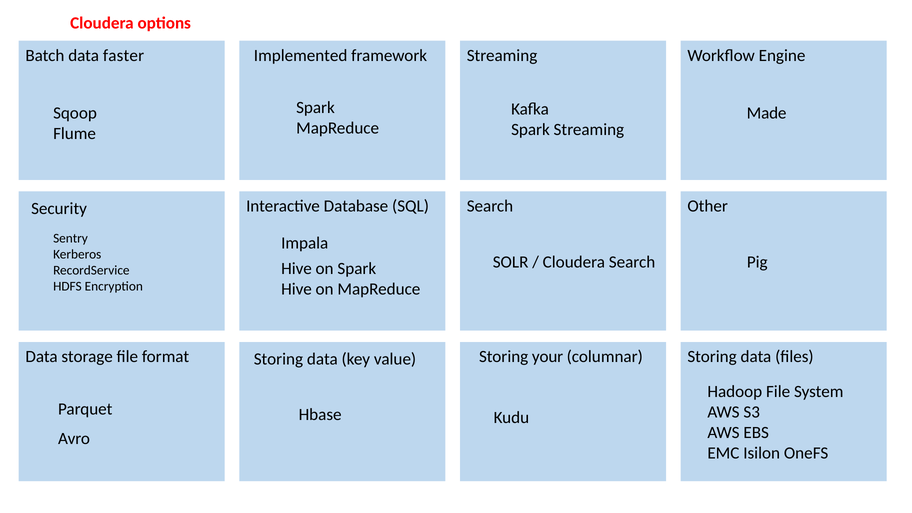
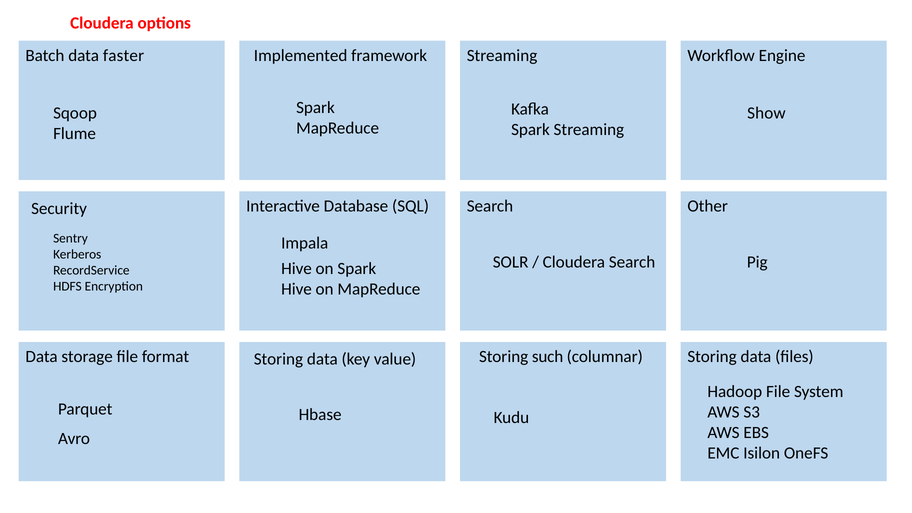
Made: Made -> Show (766, 113)
your: your -> such (548, 357)
